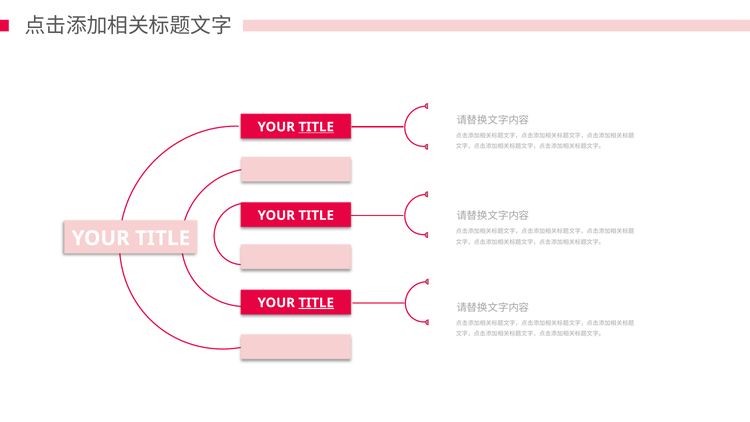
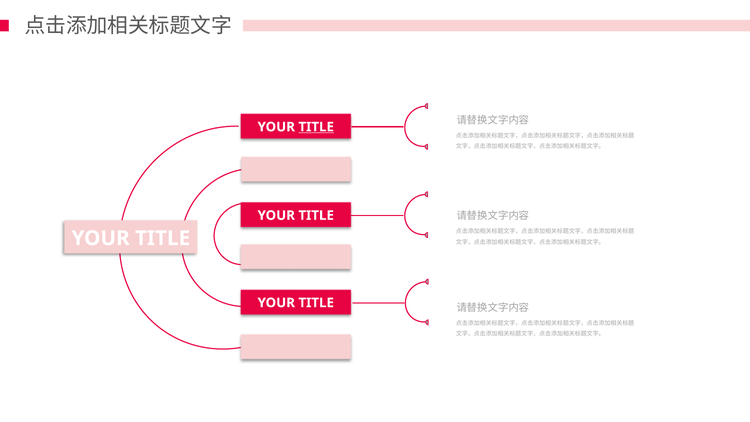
TITLE underline: present -> none (316, 303)
